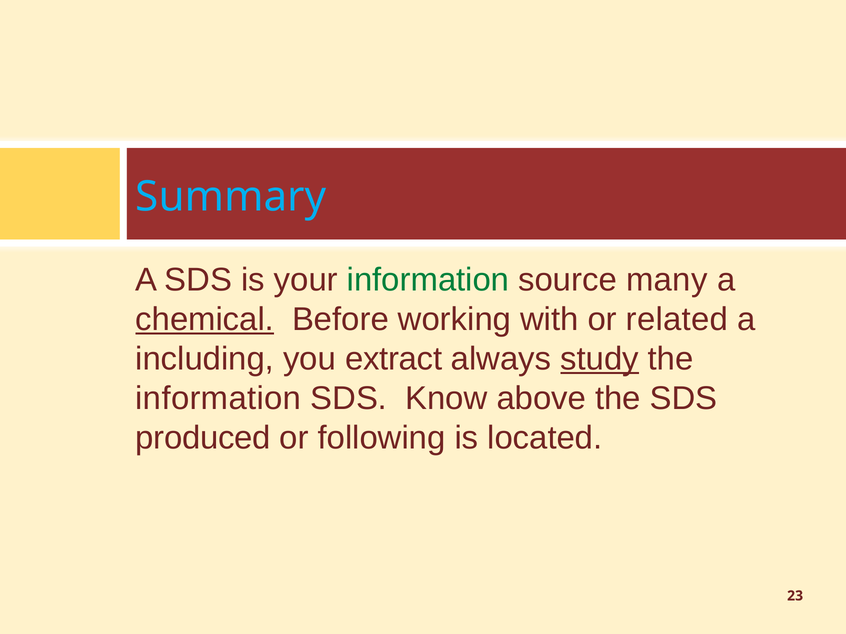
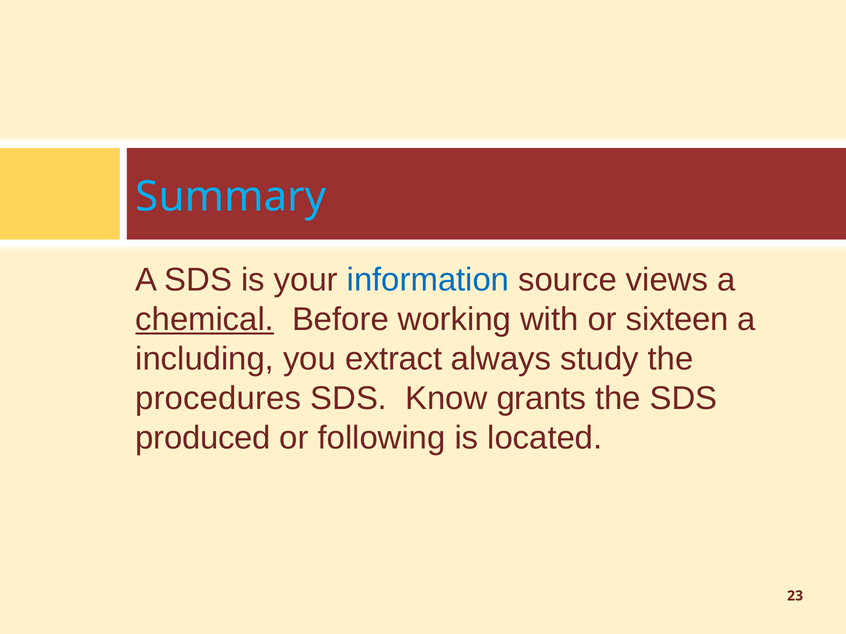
information colour: green -> blue (428, 280)
many: many -> views (667, 280)
related: related -> sixteen (677, 320)
study underline: present -> none (600, 359)
information: information -> procedures (218, 399)
above: above -> grants (541, 399)
